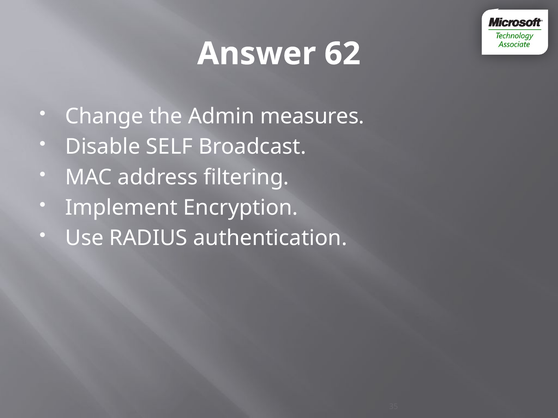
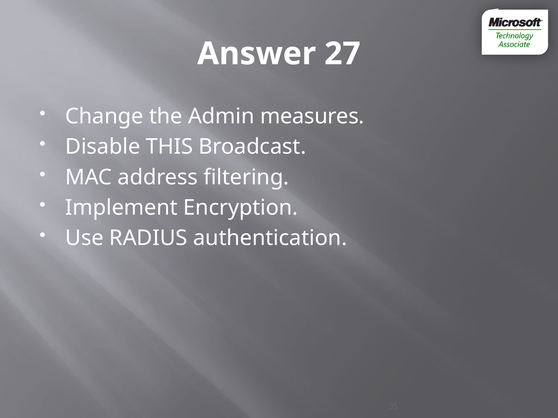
62: 62 -> 27 (342, 54)
SELF: SELF -> THIS (169, 147)
